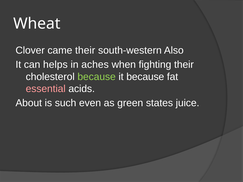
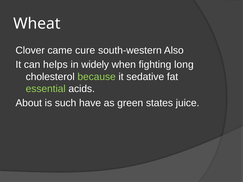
came their: their -> cure (85, 51)
aches: aches -> widely (95, 65)
fighting their: their -> long (184, 65)
it because: because -> sedative (145, 77)
essential colour: pink -> light green (46, 89)
even: even -> have (90, 103)
